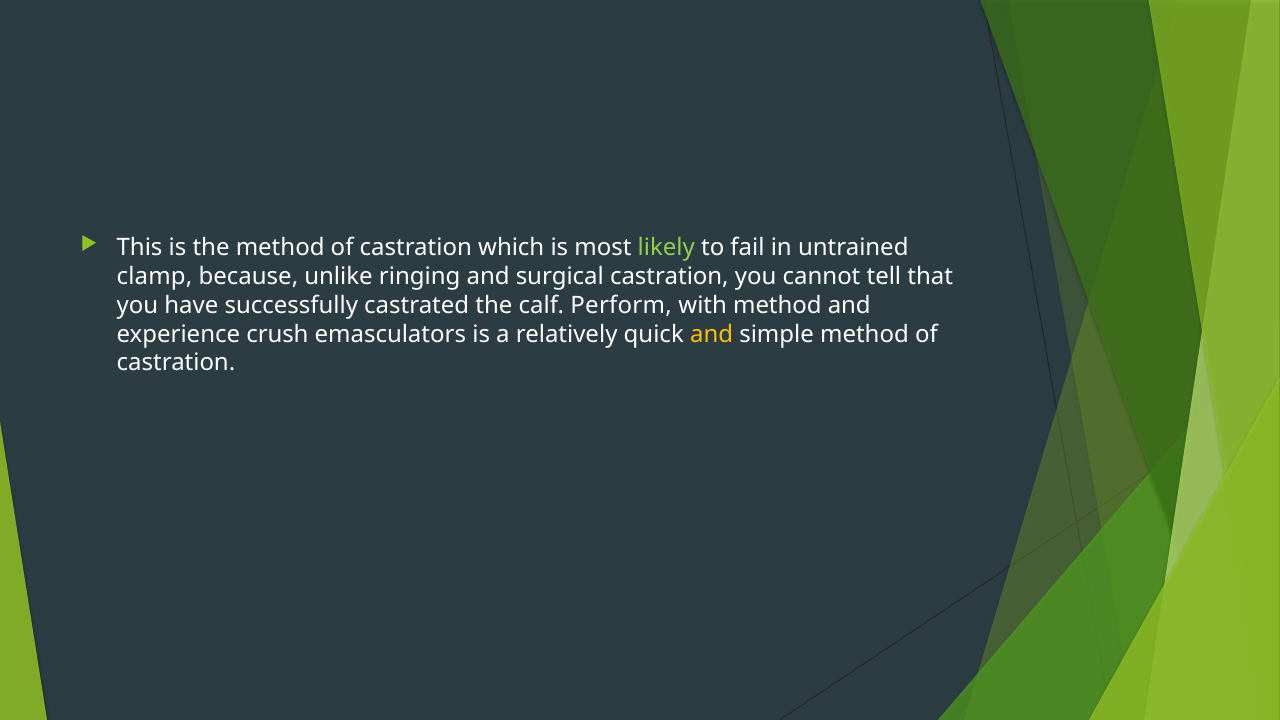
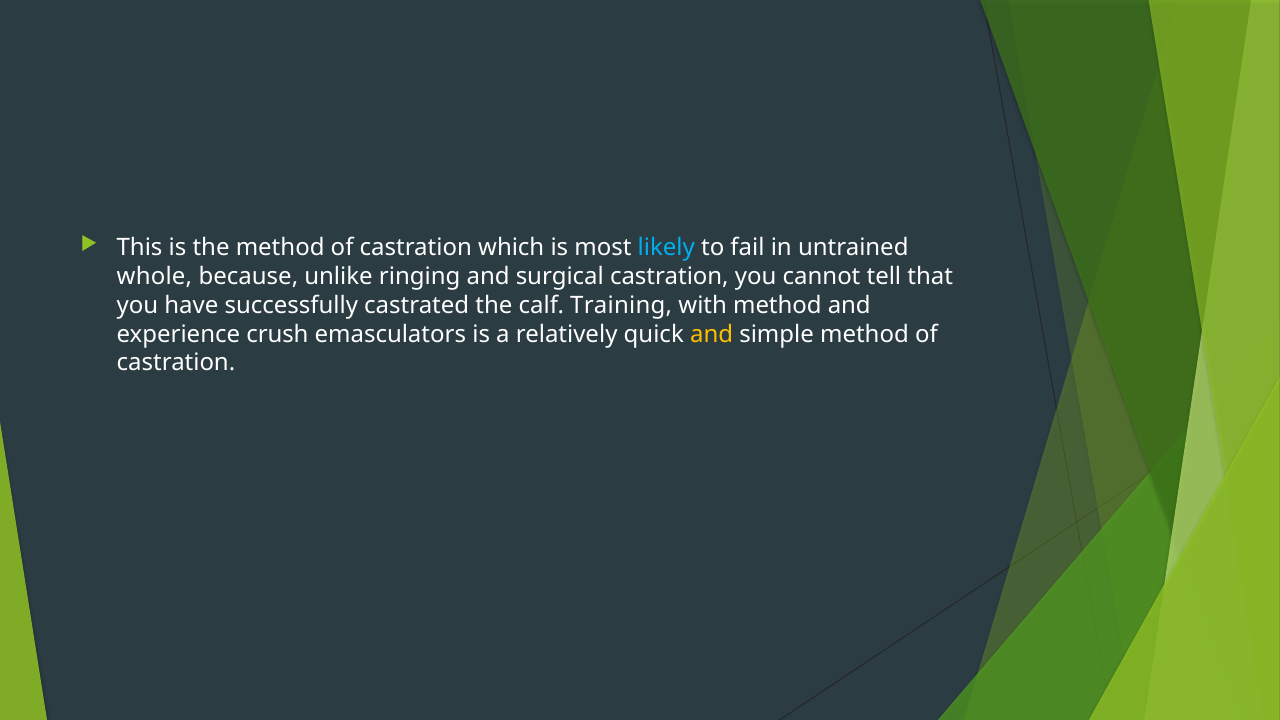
likely colour: light green -> light blue (666, 248)
clamp: clamp -> whole (154, 277)
Perform: Perform -> Training (621, 305)
